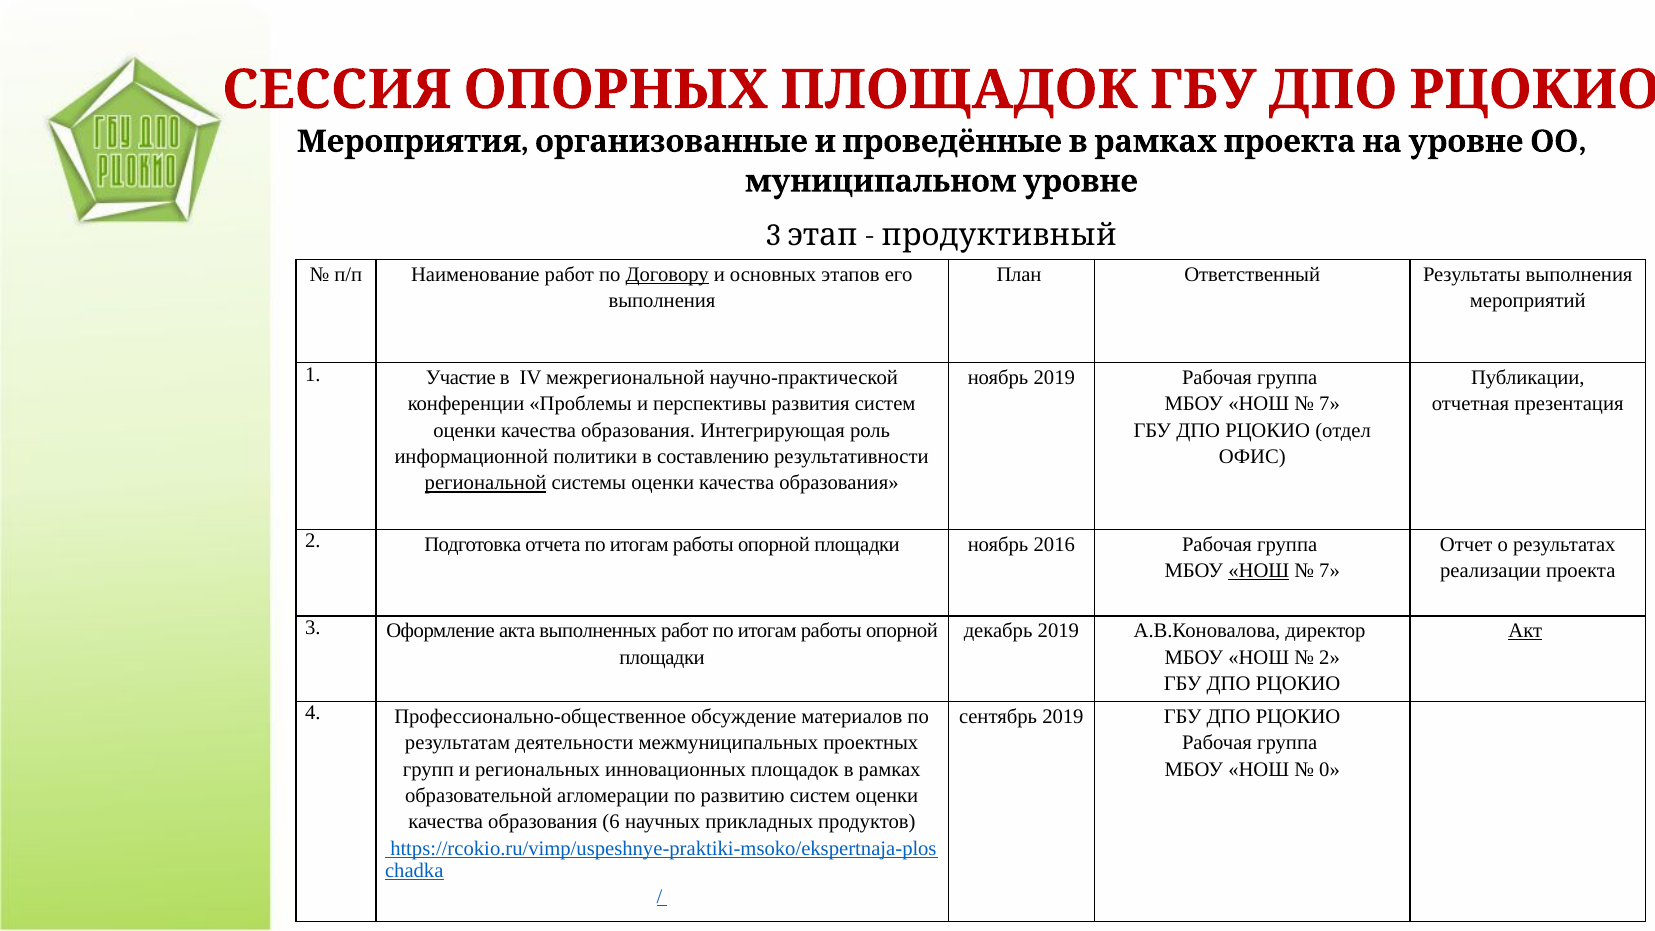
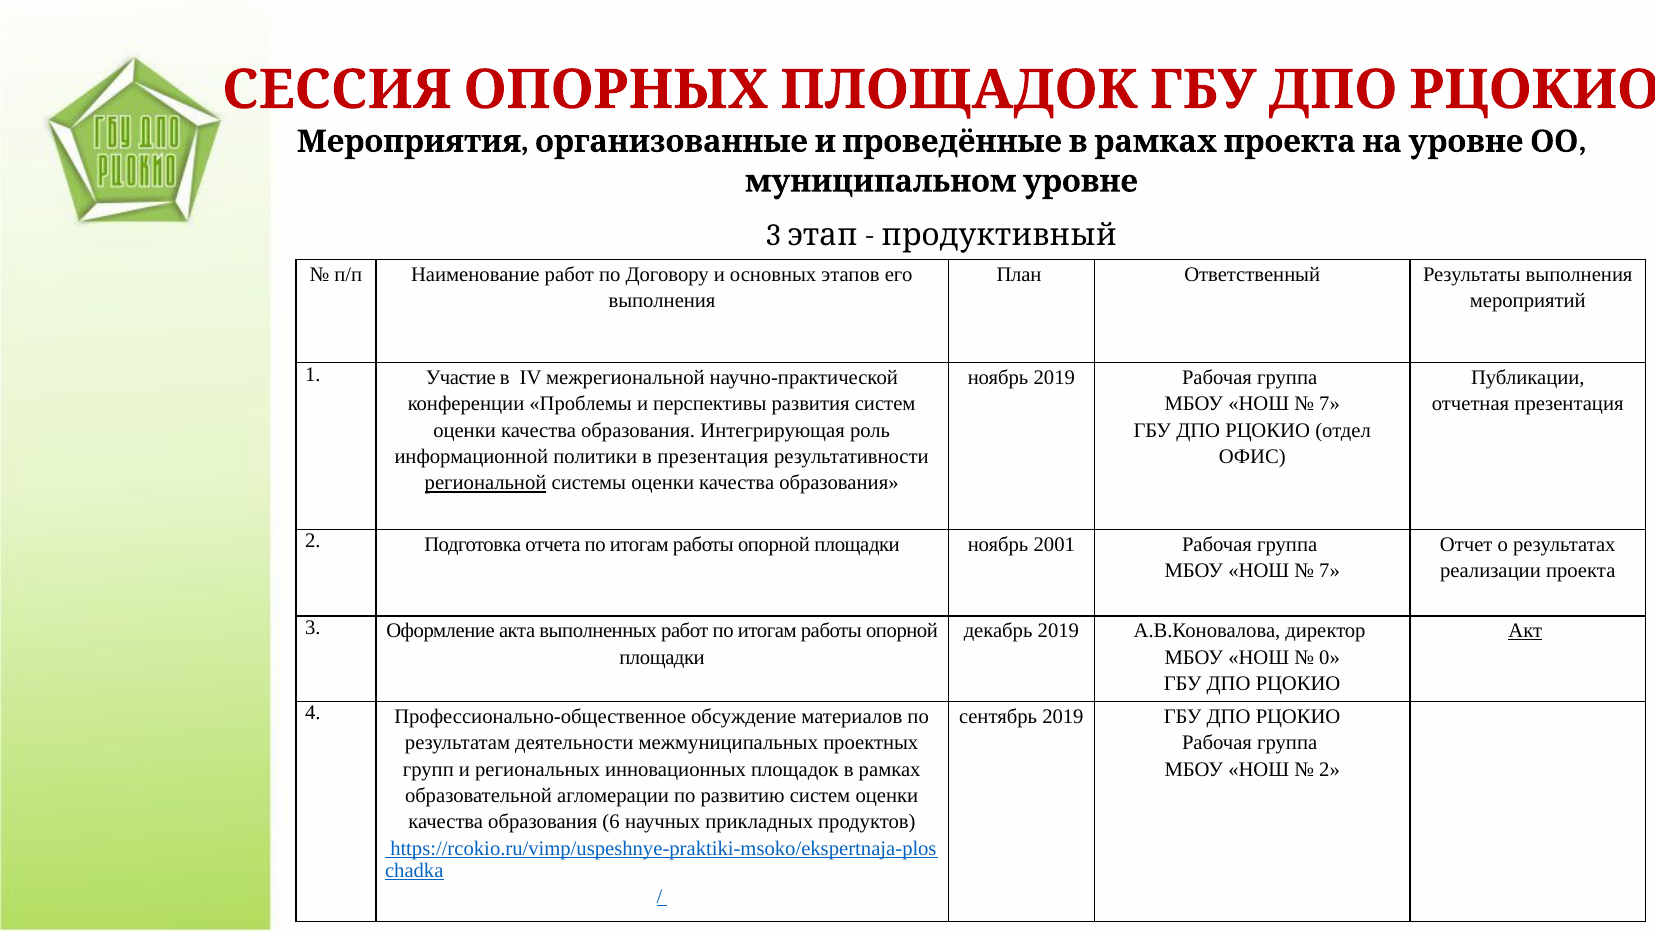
Договору underline: present -> none (667, 274)
в составлению: составлению -> презентация (713, 457)
2016: 2016 -> 2001 (1054, 544)
НОШ underline: present -> none (1259, 571)
2: 2 -> 0 (1330, 657)
0: 0 -> 2 (1330, 769)
